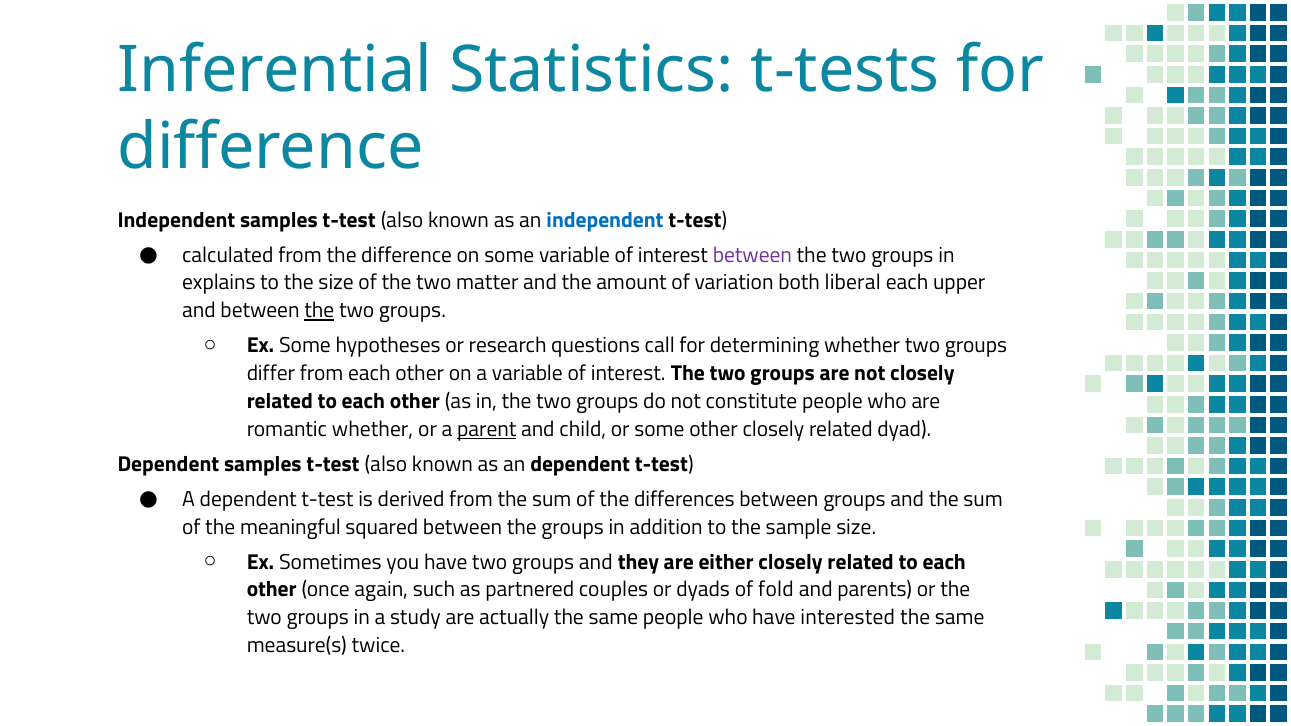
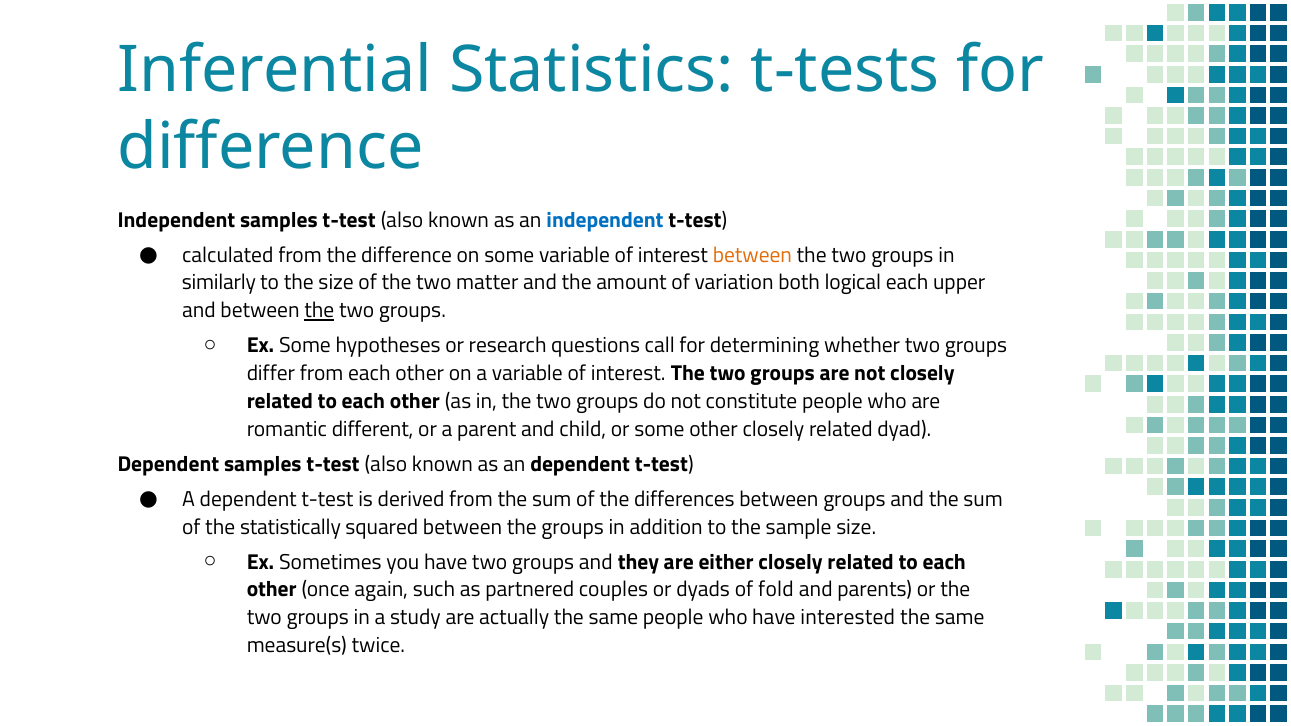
between colour: purple -> orange (752, 255)
explains: explains -> similarly (219, 283)
liberal: liberal -> logical (853, 283)
romantic whether: whether -> different (373, 429)
parent underline: present -> none (487, 429)
meaningful: meaningful -> statistically (290, 527)
